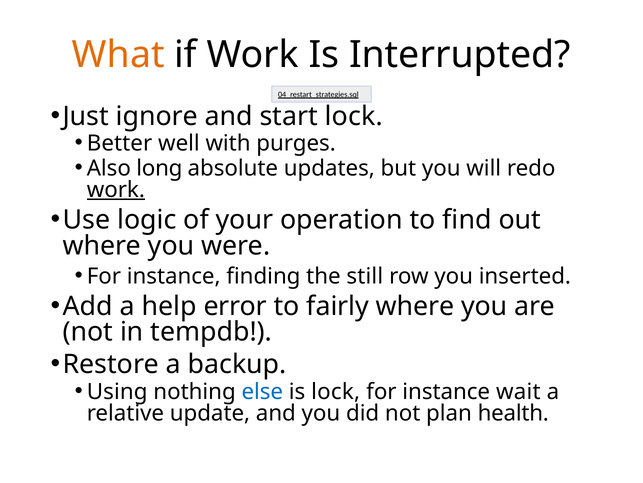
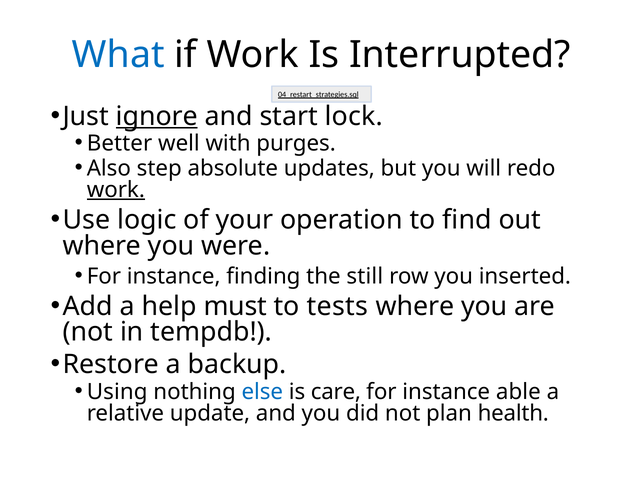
What colour: orange -> blue (118, 55)
ignore underline: none -> present (157, 116)
long: long -> step (159, 168)
error: error -> must (235, 306)
fairly: fairly -> tests (338, 306)
is lock: lock -> care (336, 391)
wait: wait -> able (518, 391)
